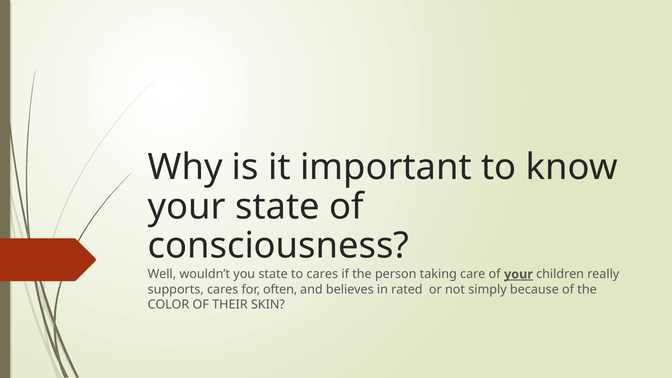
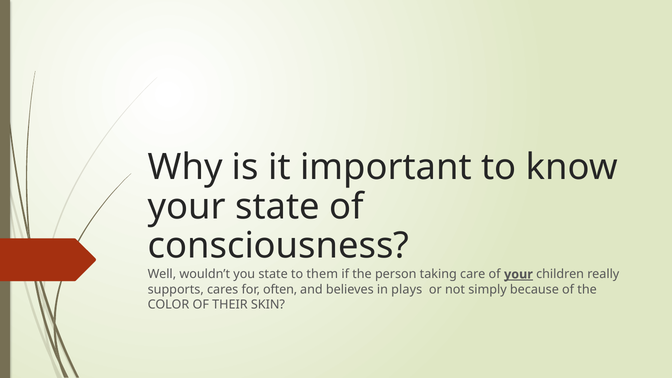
to cares: cares -> them (322, 274)
rated: rated -> plays (407, 289)
